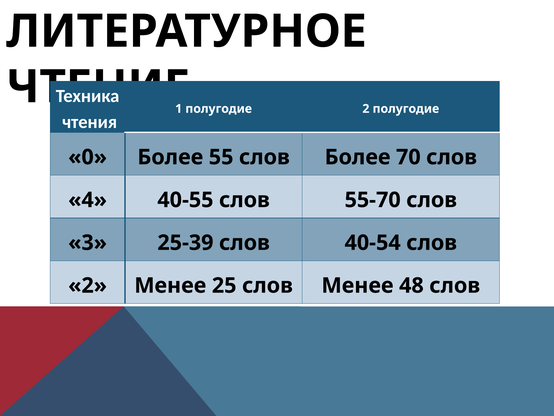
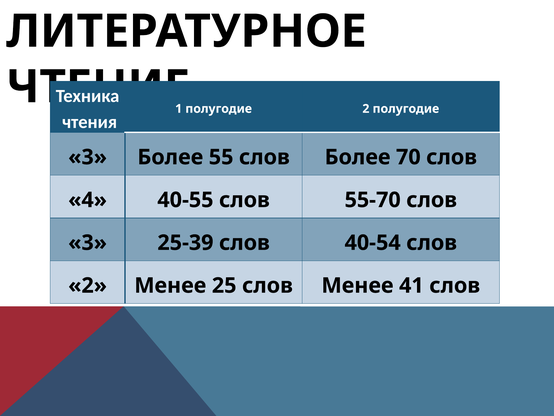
0: 0 -> 3 (88, 157)
48: 48 -> 41 (411, 285)
